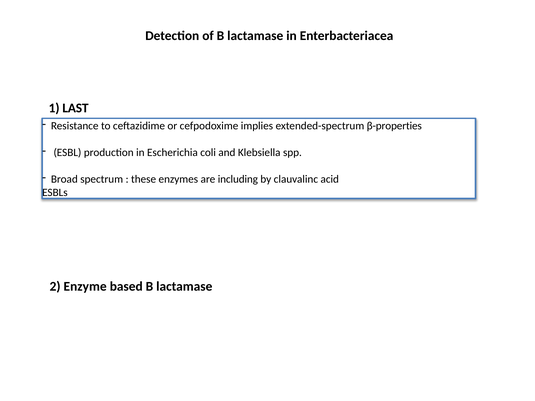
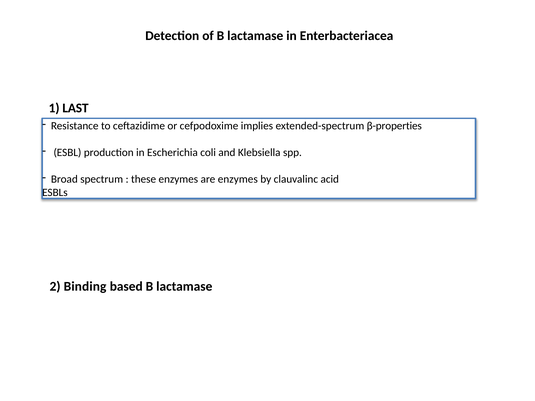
are including: including -> enzymes (238, 179)
Enzyme: Enzyme -> Binding (85, 287)
